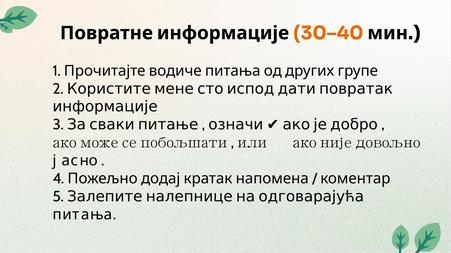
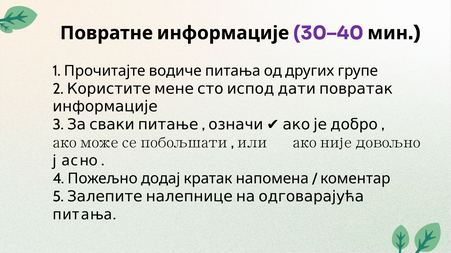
30–40 colour: orange -> purple (328, 33)
